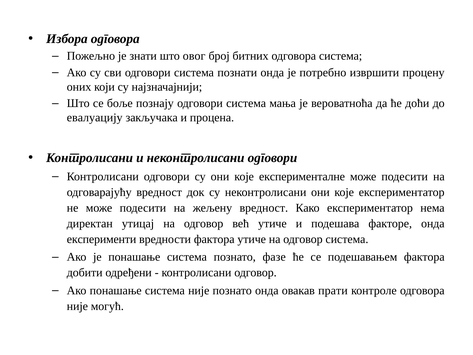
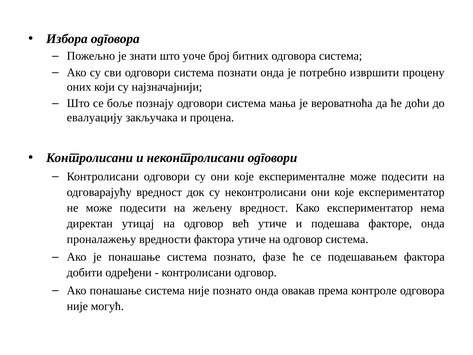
овог: овог -> уоче (194, 56)
експерименти: експерименти -> проналажењу (101, 239)
прати: прати -> према (333, 290)
